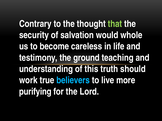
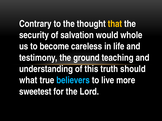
that colour: light green -> yellow (115, 24)
work: work -> what (28, 81)
purifying: purifying -> sweetest (35, 92)
